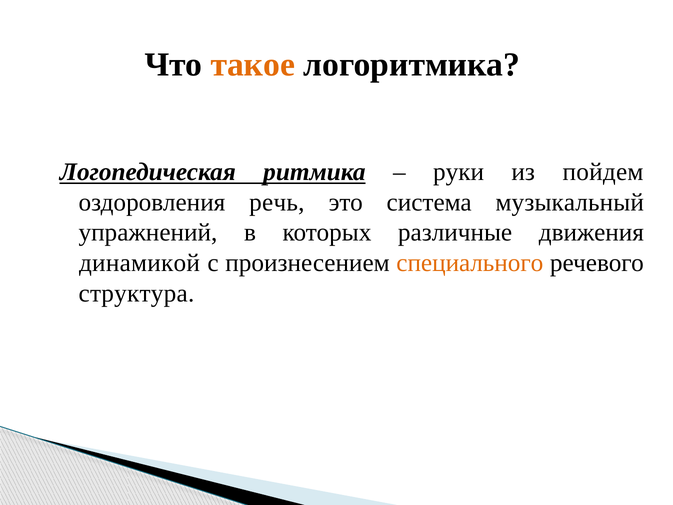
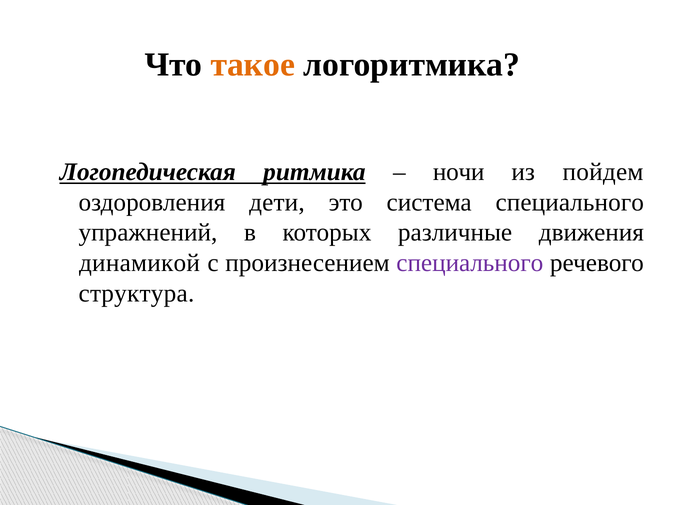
руки: руки -> ночи (459, 172)
речь: речь -> дети (277, 202)
система музыкальный: музыкальный -> специального (570, 202)
специального colour: orange -> purple (470, 263)
